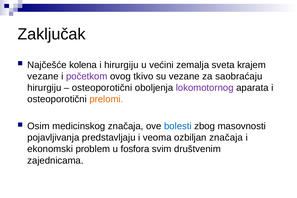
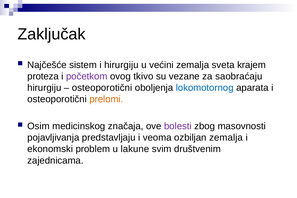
kolena: kolena -> sistem (83, 65)
vezane: vezane -> proteza (43, 76)
lokomotornog colour: purple -> blue (205, 88)
bolesti colour: blue -> purple (178, 126)
ozbiljan značaja: značaja -> zemalja (226, 138)
fosfora: fosfora -> lakune (135, 149)
